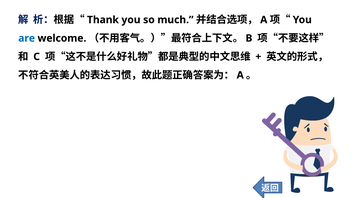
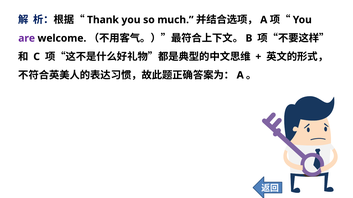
are colour: blue -> purple (27, 38)
